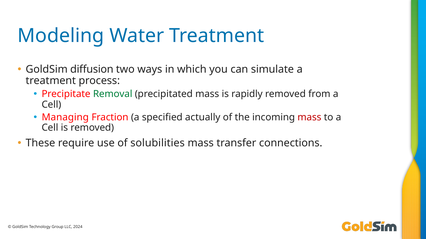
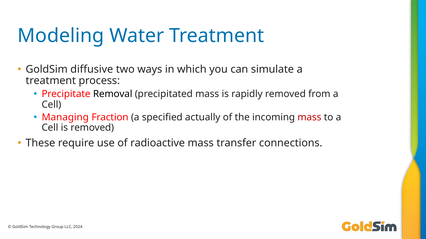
diffusion: diffusion -> diffusive (92, 69)
Removal colour: green -> black (113, 94)
solubilities: solubilities -> radioactive (158, 143)
